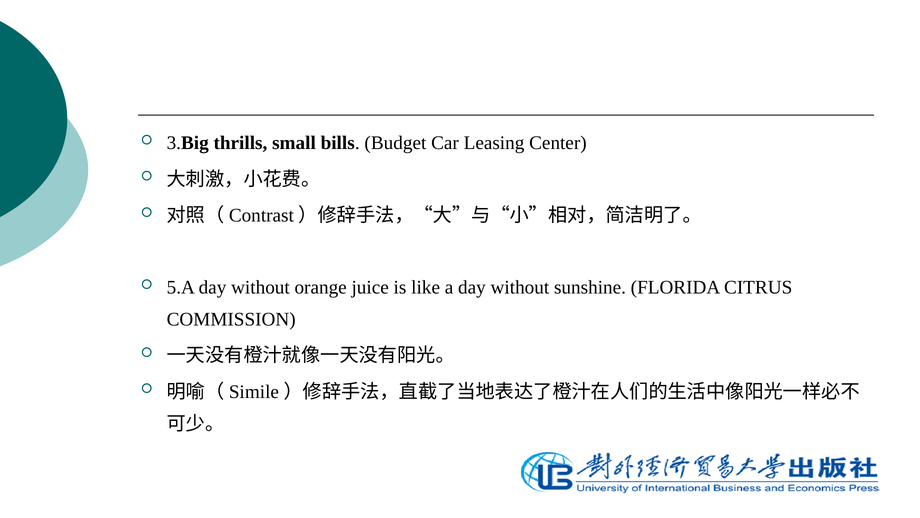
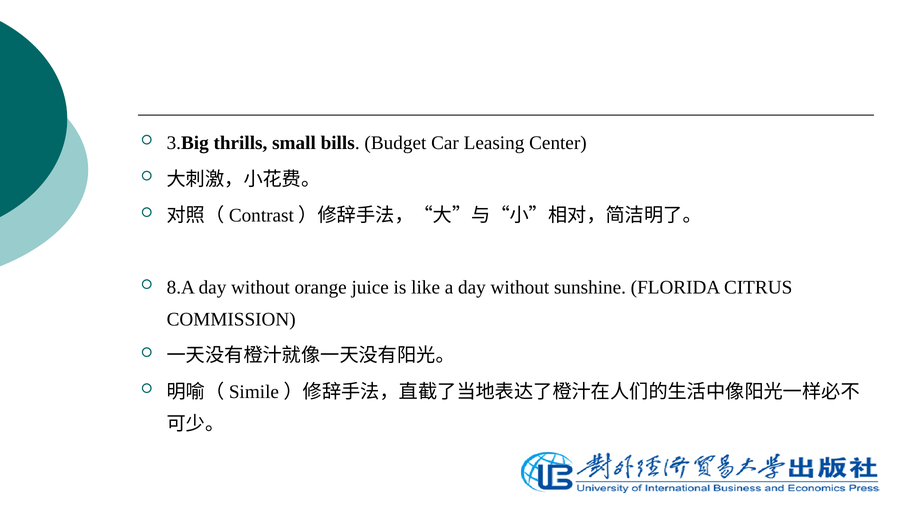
5.A: 5.A -> 8.A (181, 287)
